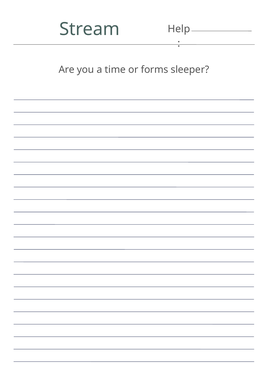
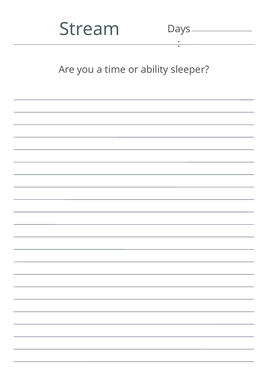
Help: Help -> Days (179, 29)
forms: forms -> ability (155, 70)
